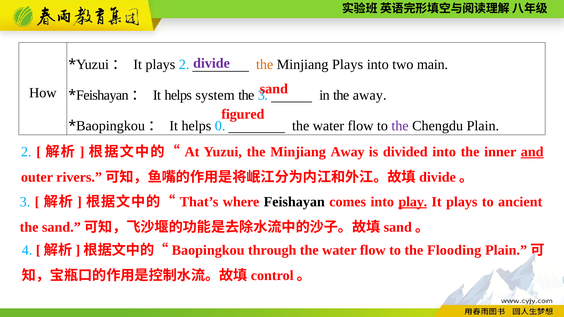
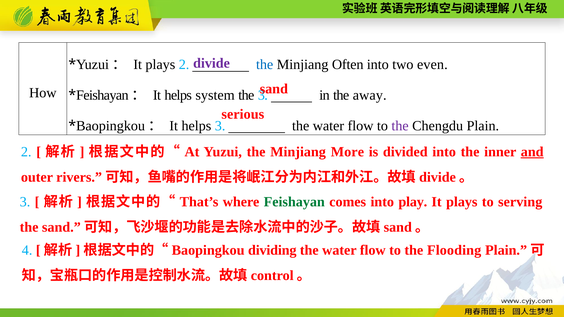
the colour: orange -> blue (265, 65)
Minjiang Plays: Plays -> Often (348, 65)
main: main -> even (432, 65)
figured: figured -> serious (243, 114)
helps 0: 0 -> 3 (220, 126)
Minjiang Away: Away -> More (347, 152)
Feishayan colour: black -> green (294, 202)
play underline: present -> none (413, 202)
ancient: ancient -> serving (520, 202)
through: through -> dividing (272, 250)
